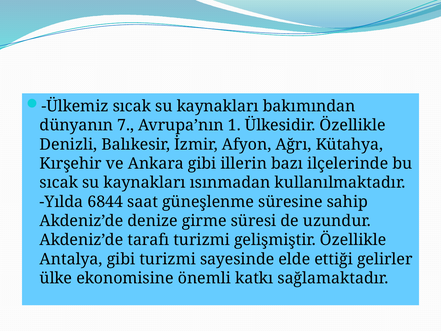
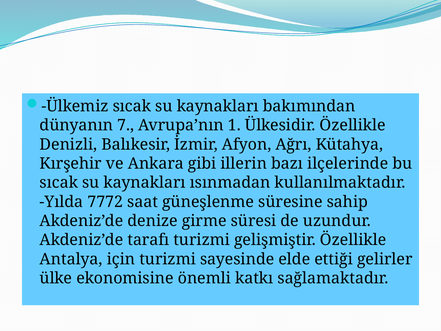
6844: 6844 -> 7772 (105, 202)
Antalya gibi: gibi -> için (121, 259)
